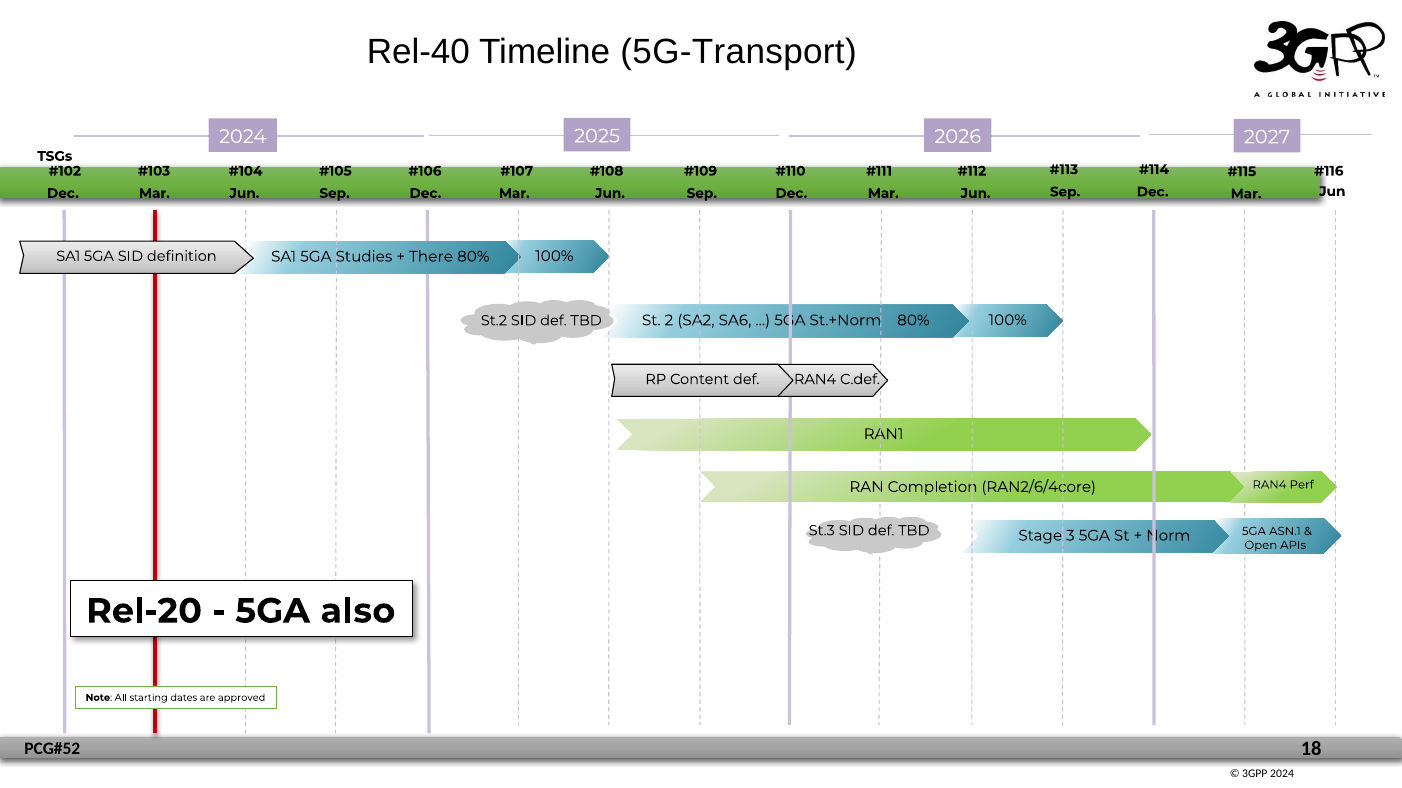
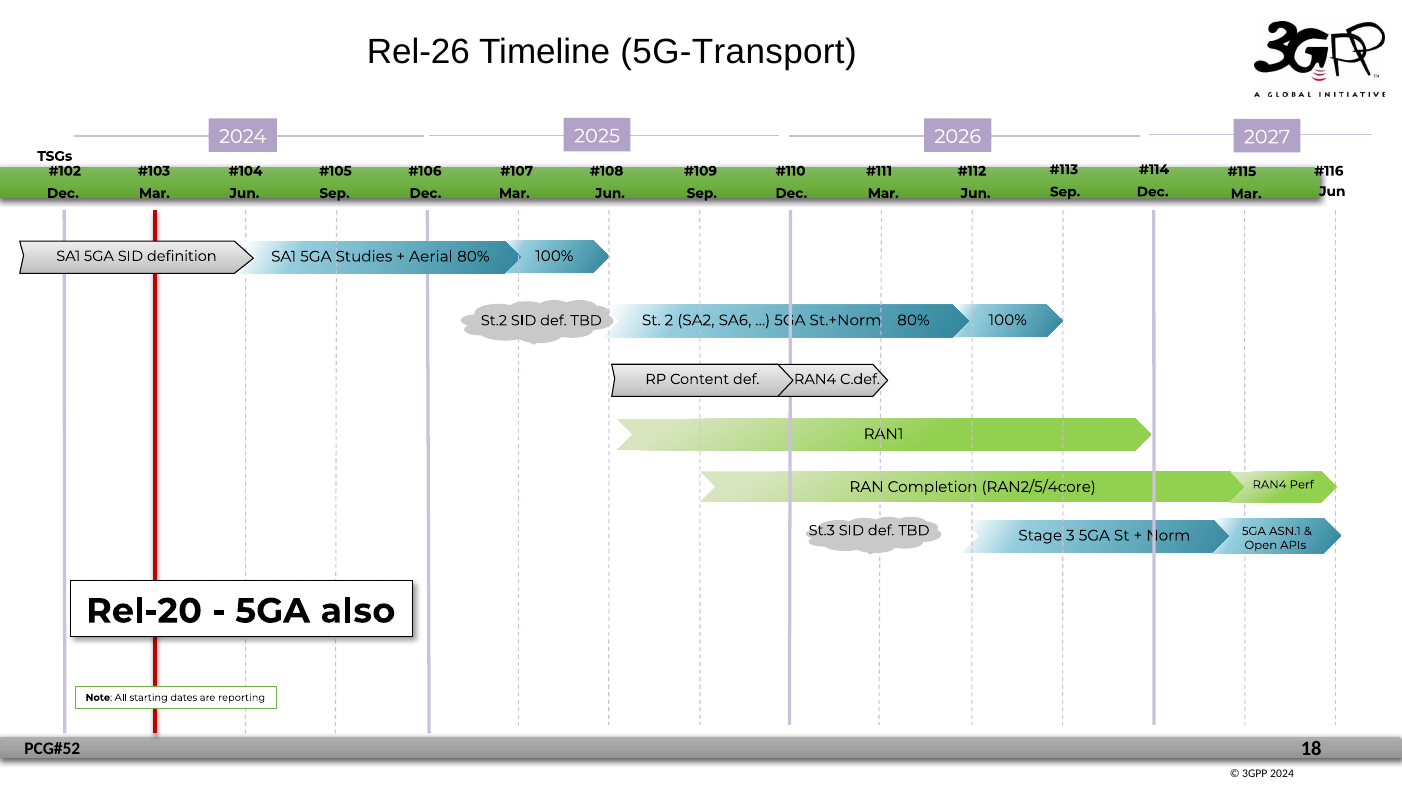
Rel-40: Rel-40 -> Rel-26 (418, 52)
There: There -> Aerial (431, 257)
RAN2/6/4core: RAN2/6/4core -> RAN2/5/4core (1039, 487)
approved: approved -> reporting (242, 698)
